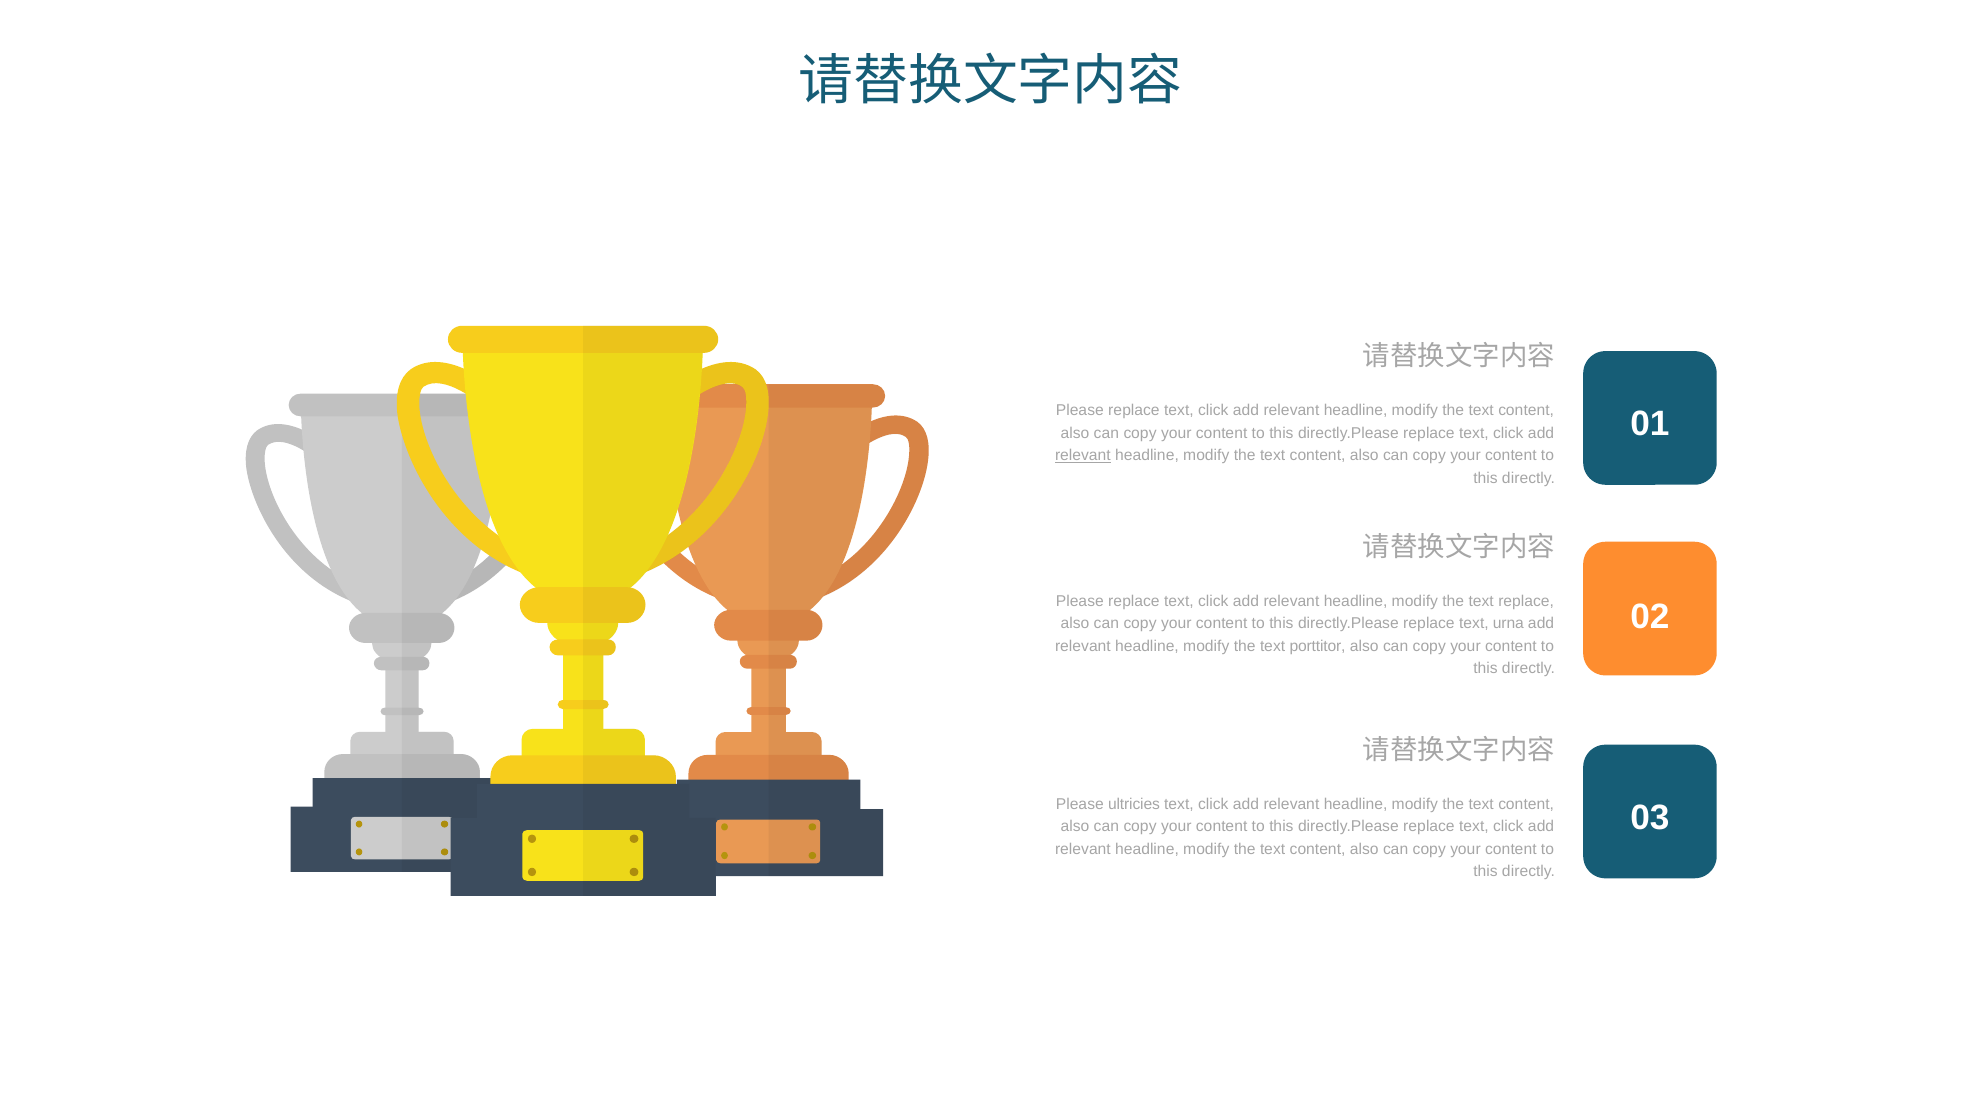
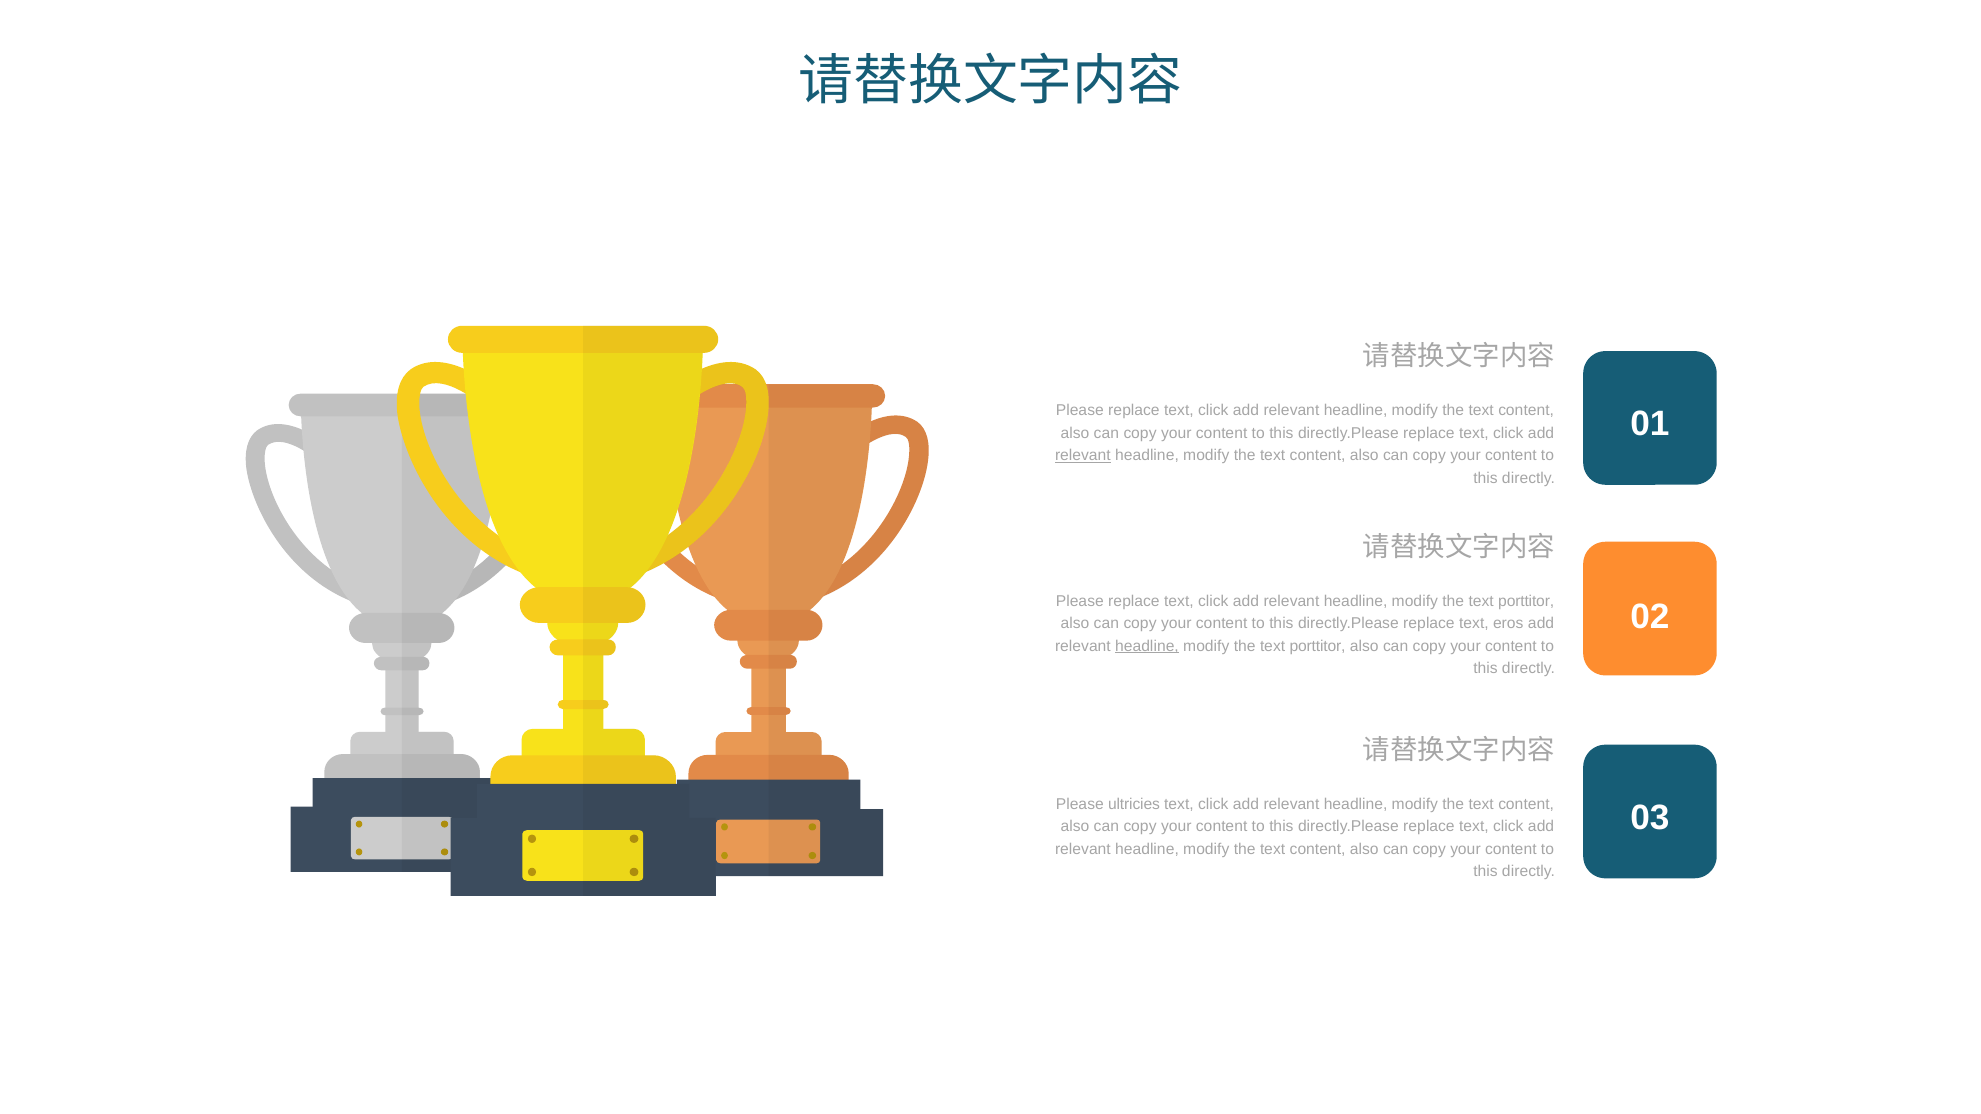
replace: replace -> porttitor (1526, 601)
urna: urna -> eros (1508, 624)
headline underline: none -> present (1147, 646)
